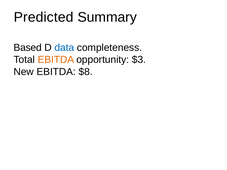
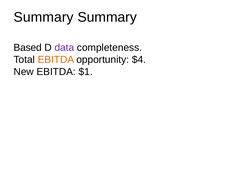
Predicted: Predicted -> Summary (44, 17)
data colour: blue -> purple (64, 48)
$3: $3 -> $4 (139, 60)
$8: $8 -> $1 (86, 72)
